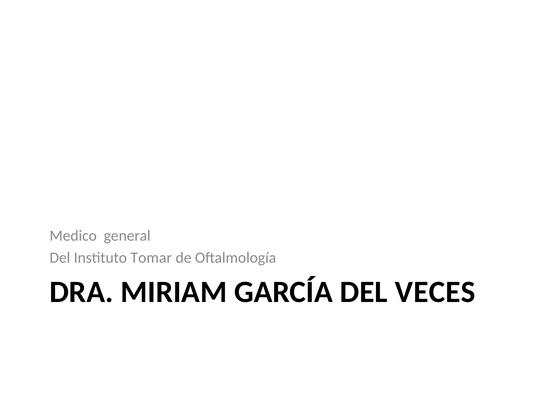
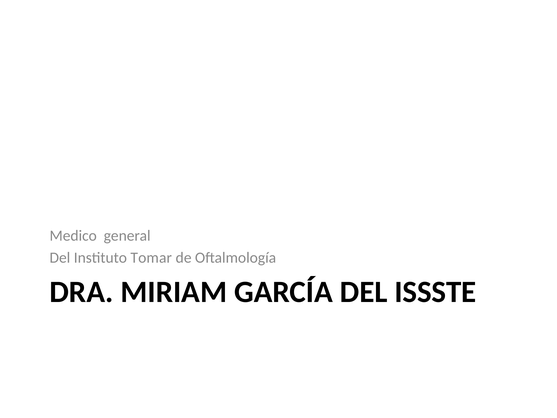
VECES: VECES -> ISSSTE (435, 292)
